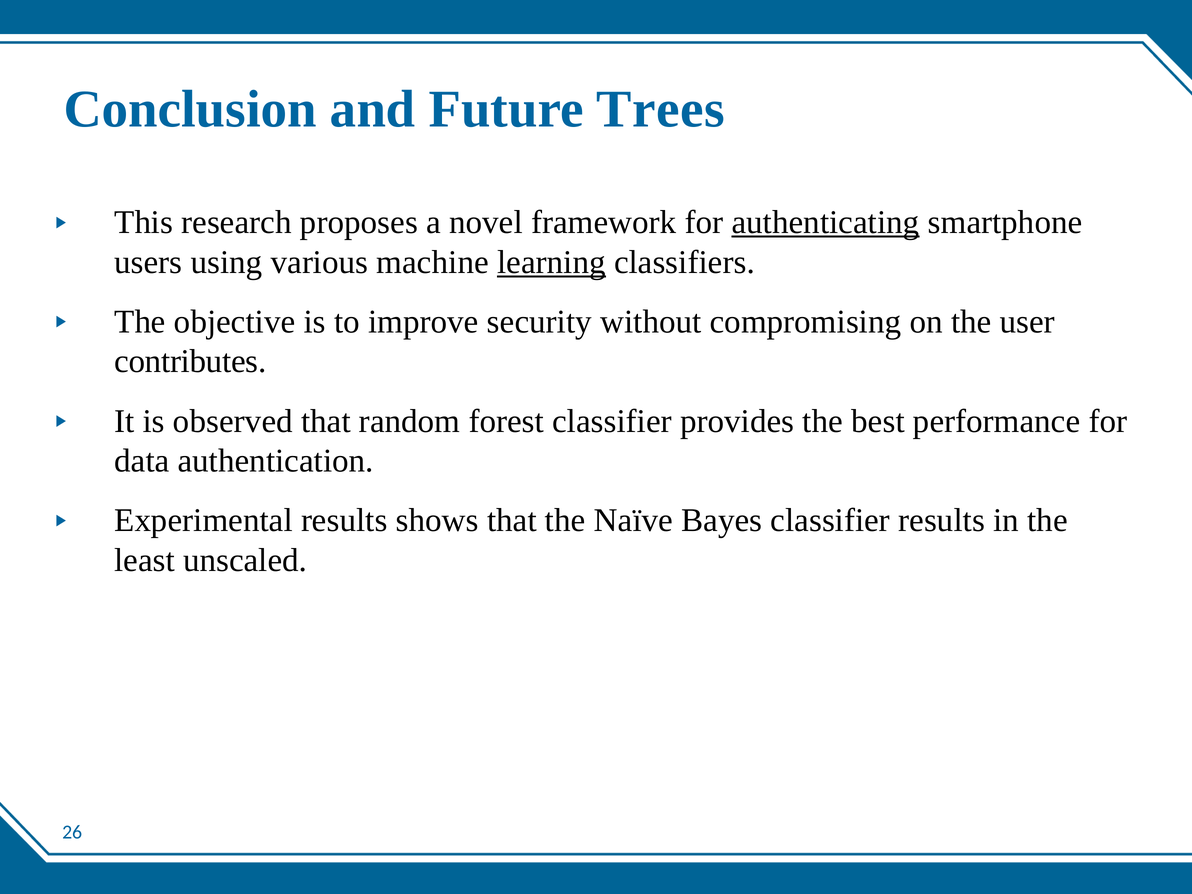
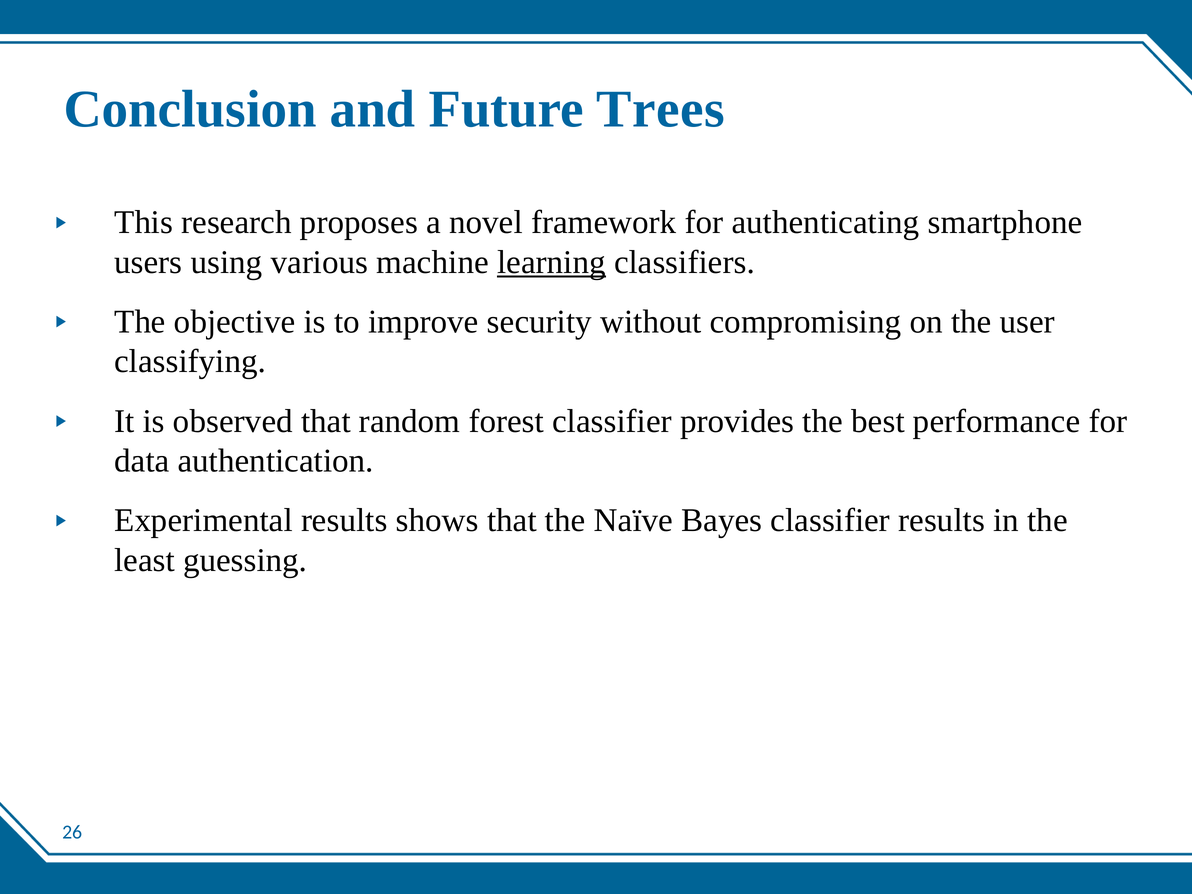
authenticating underline: present -> none (826, 222)
contributes: contributes -> classifying (190, 362)
unscaled: unscaled -> guessing (245, 560)
